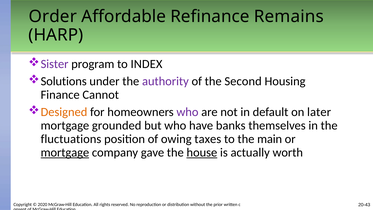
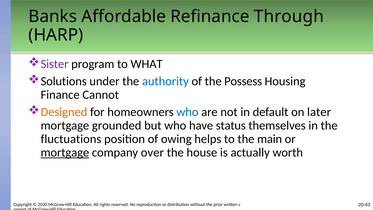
Order: Order -> Banks (53, 17)
Remains: Remains -> Through (289, 17)
INDEX: INDEX -> WHAT (147, 64)
authority colour: purple -> blue (165, 81)
Second: Second -> Possess (243, 81)
who colour: purple -> blue (187, 112)
banks: banks -> status (231, 125)
taxes: taxes -> helps (208, 139)
gave: gave -> over (152, 152)
house underline: present -> none (202, 152)
